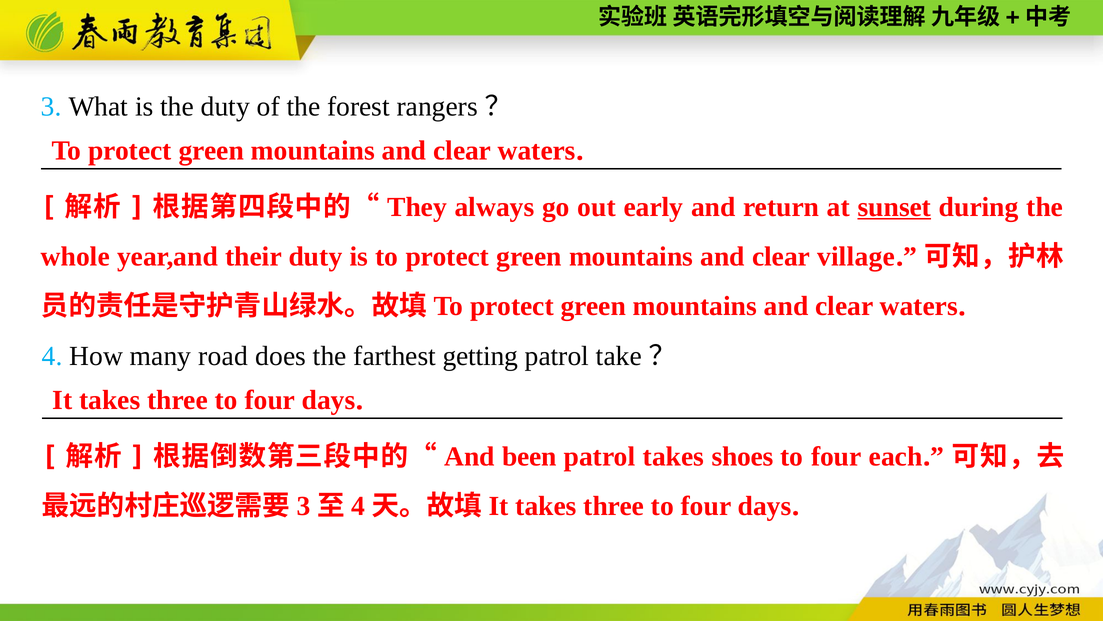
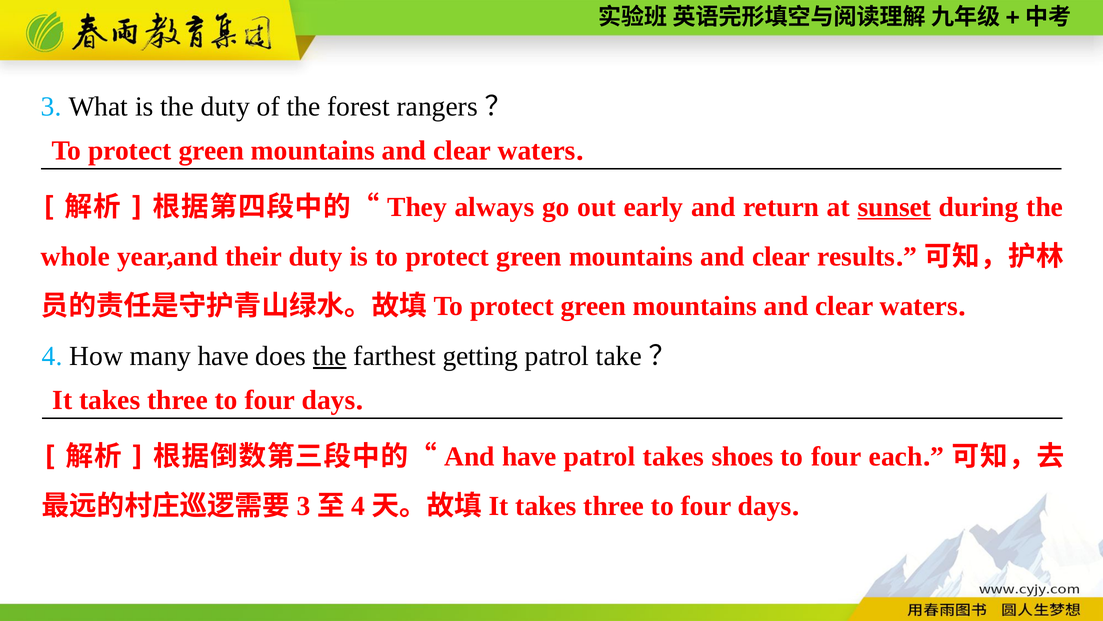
village: village -> results (856, 256)
many road: road -> have (223, 356)
the underline: none -> present (330, 356)
And been: been -> have (529, 456)
